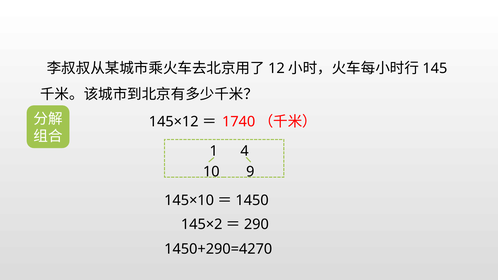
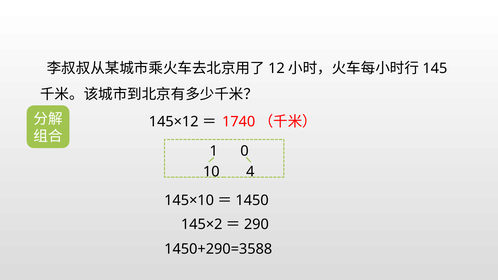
4: 4 -> 0 (245, 151)
9: 9 -> 4 (250, 172)
1450+290=4270: 1450+290=4270 -> 1450+290=3588 (218, 249)
